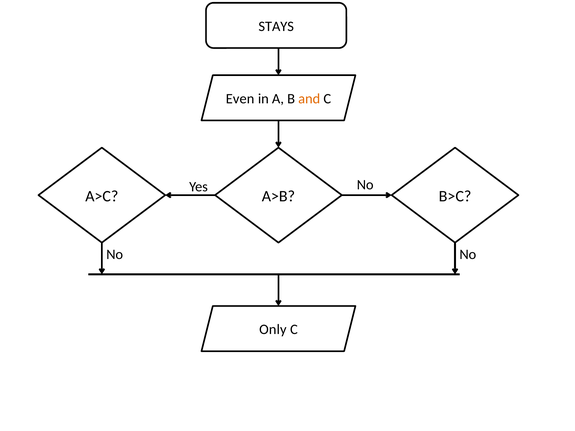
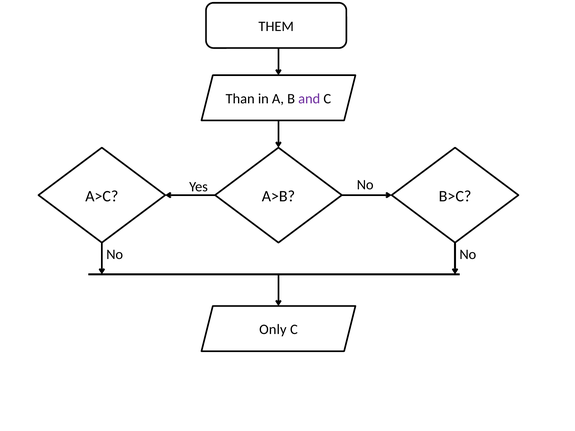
STAYS: STAYS -> THEM (276, 26)
Even: Even -> Than (240, 99)
and colour: orange -> purple (309, 99)
